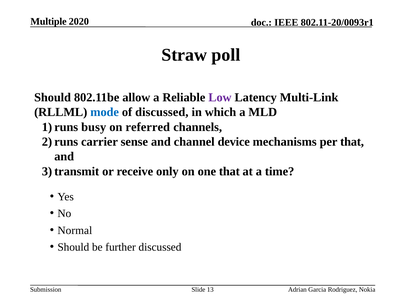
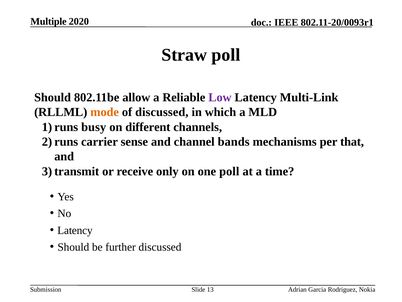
mode colour: blue -> orange (105, 112)
referred: referred -> different (148, 127)
device: device -> bands (234, 142)
one that: that -> poll (229, 171)
Normal: Normal -> Latency (75, 230)
